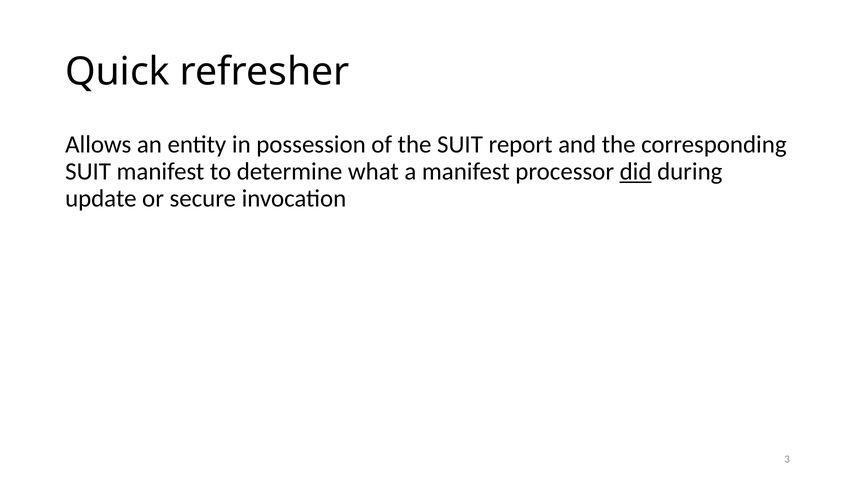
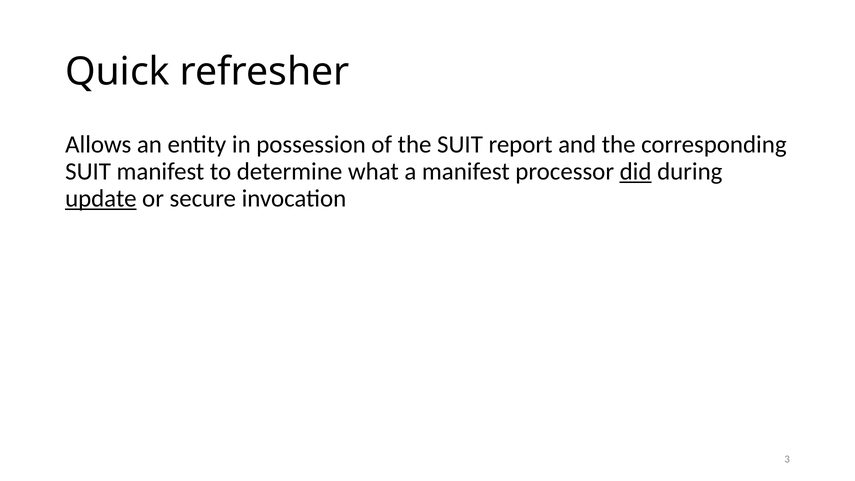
update underline: none -> present (101, 198)
